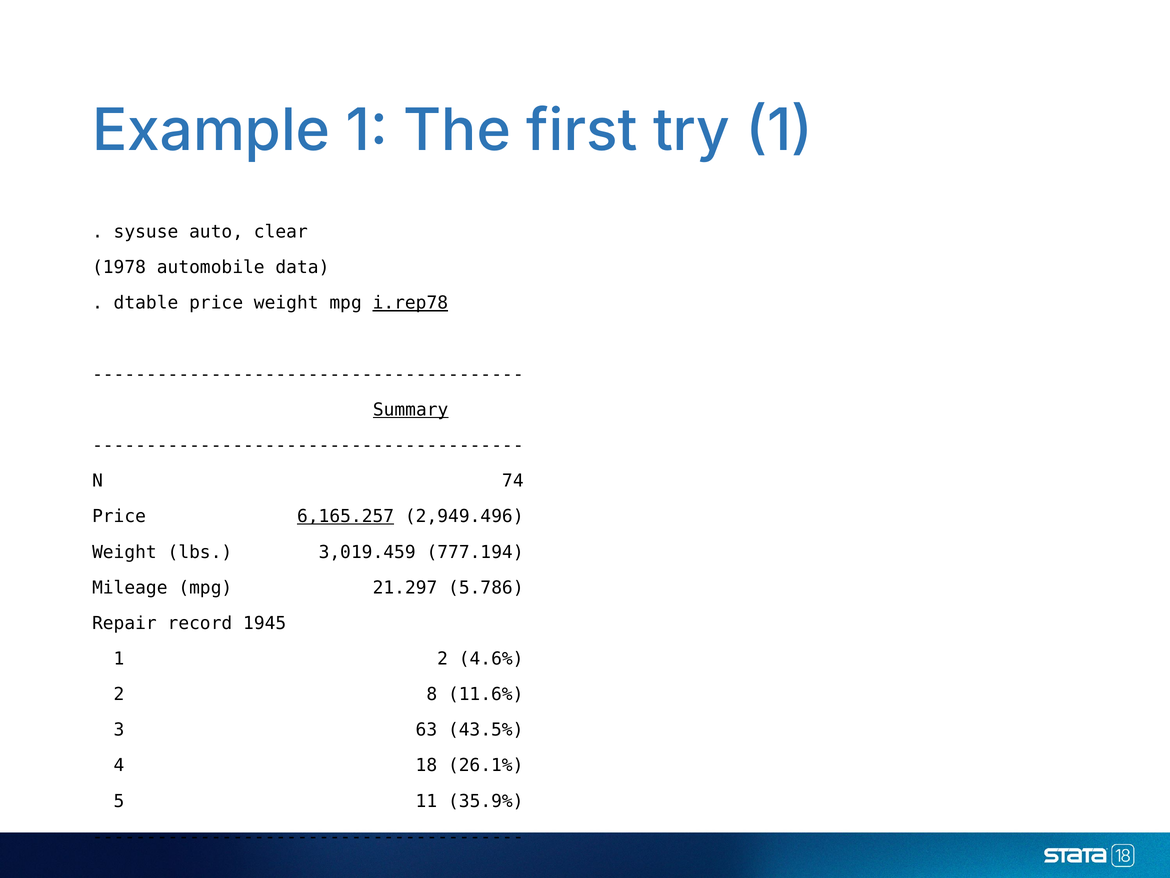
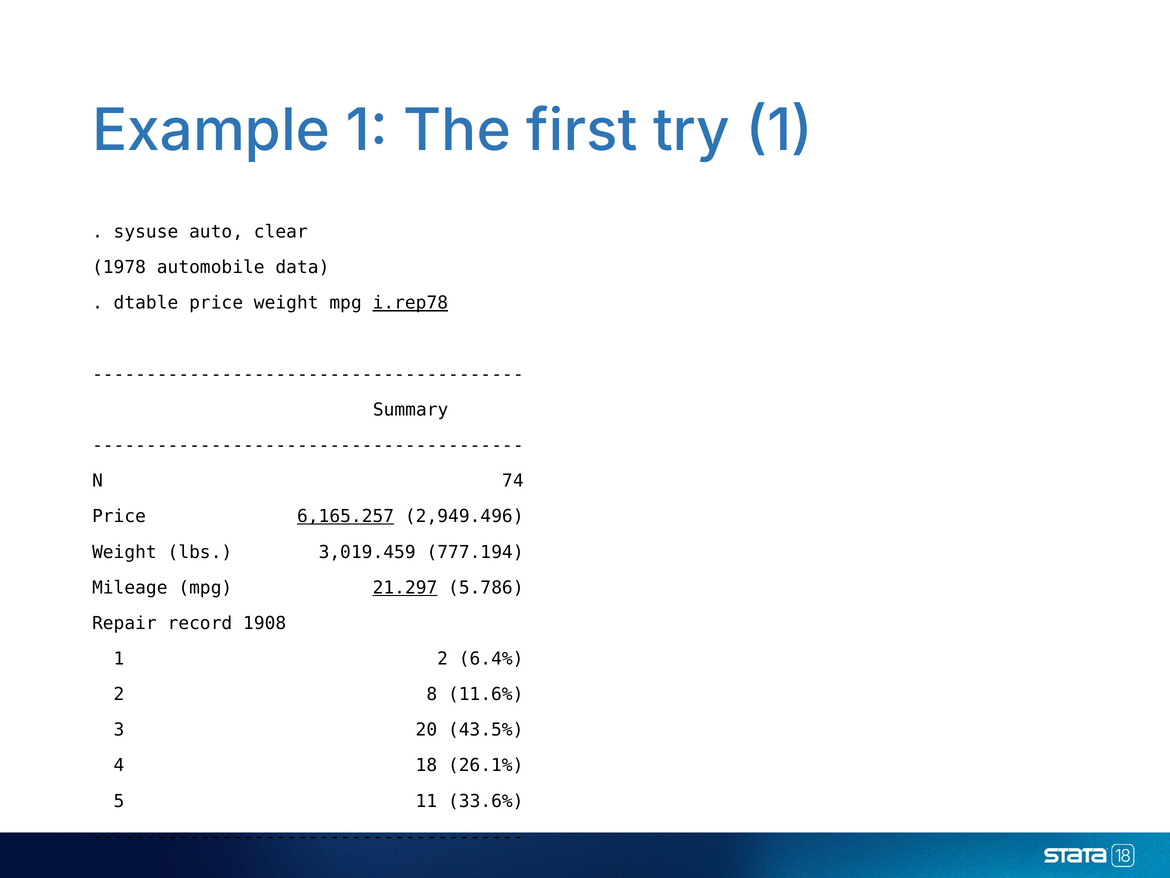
Summary underline: present -> none (411, 410)
21.297 underline: none -> present (405, 587)
1945: 1945 -> 1908 (265, 623)
4.6%: 4.6% -> 6.4% (491, 658)
63: 63 -> 20 (426, 730)
35.9%: 35.9% -> 33.6% (486, 801)
